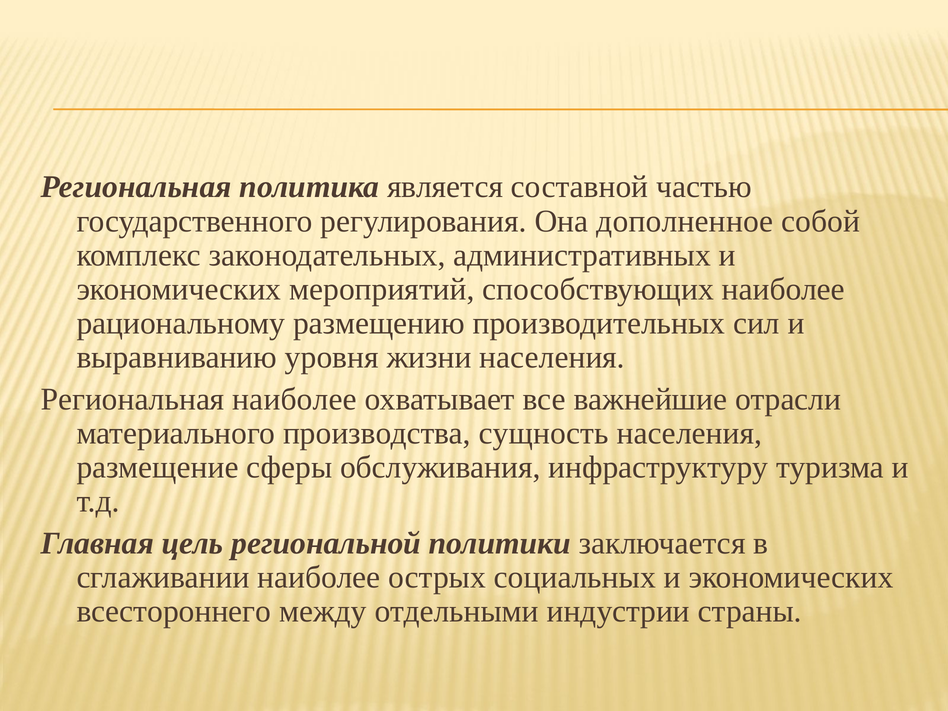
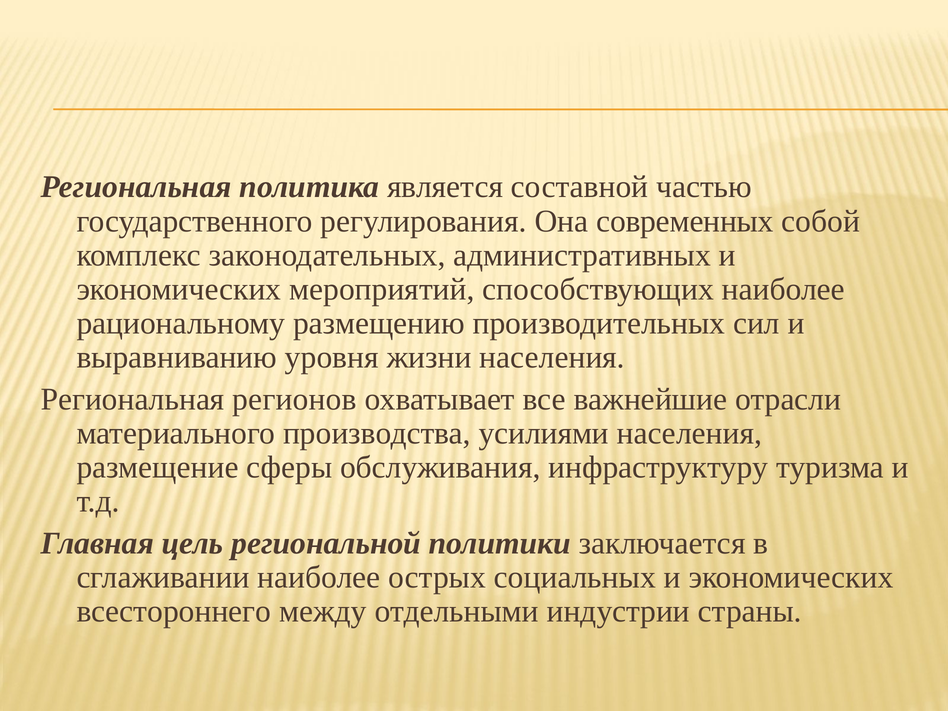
дополненное: дополненное -> современных (685, 221)
Региональная наиболее: наиболее -> регионов (295, 399)
сущность: сущность -> усилиями (544, 433)
